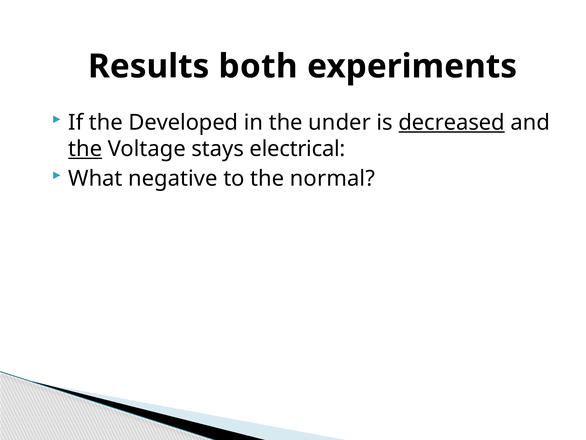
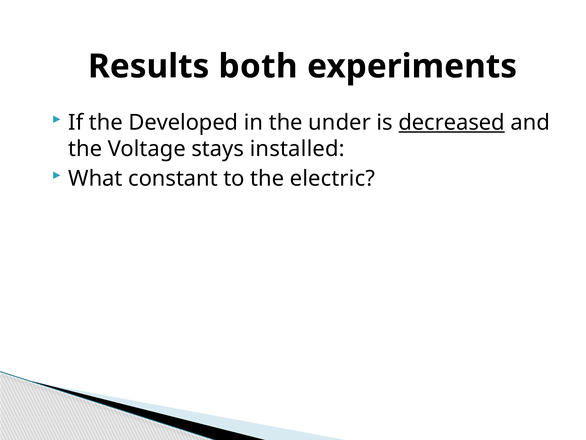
the underline: present -> none (85, 149)
electrical: electrical -> installed (297, 149)
negative: negative -> constant (173, 178)
normal: normal -> electric (332, 178)
